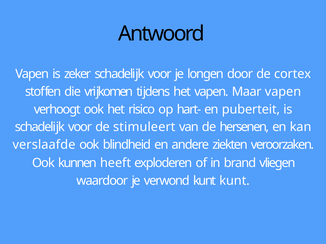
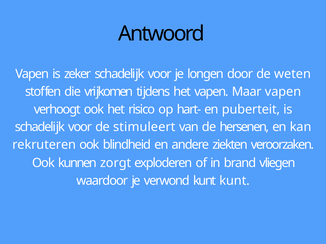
cortex: cortex -> weten (293, 74)
verslaafde: verslaafde -> rekruteren (44, 145)
heeft: heeft -> zorgt (116, 163)
